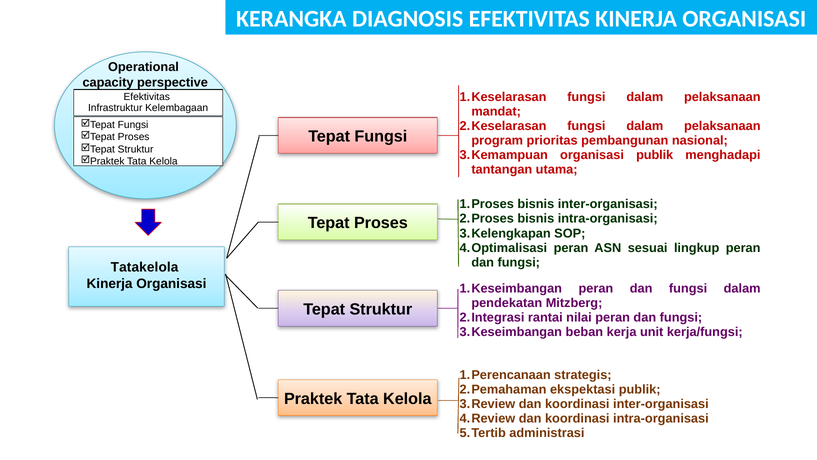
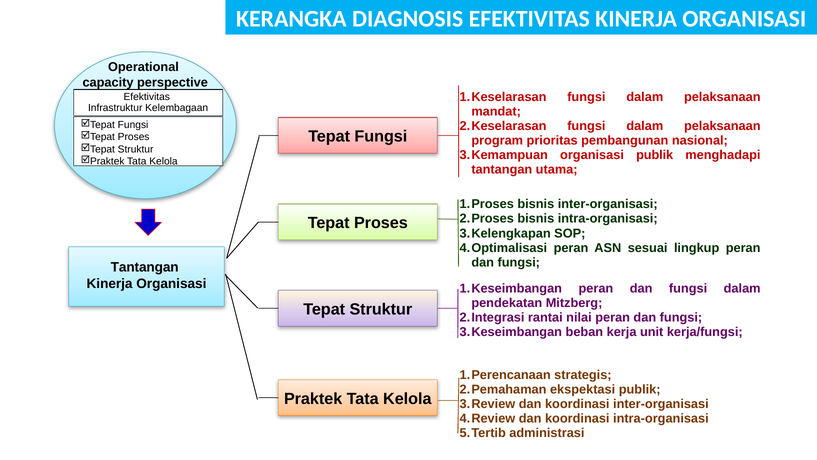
Tatakelola: Tatakelola -> Tantangan (145, 267)
